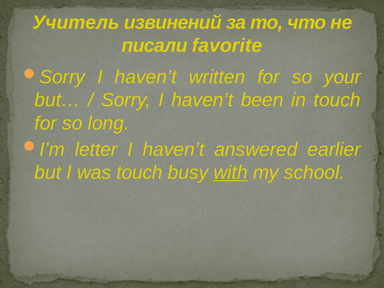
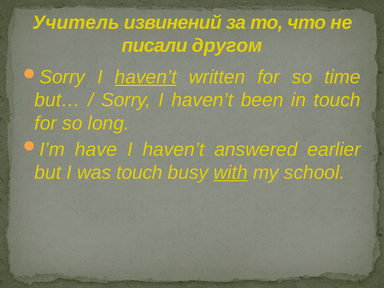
favorite: favorite -> другом (227, 46)
haven’t underline: none -> present (146, 77)
your: your -> time (343, 77)
letter: letter -> have (96, 149)
